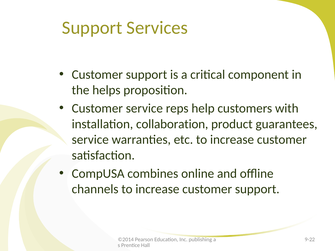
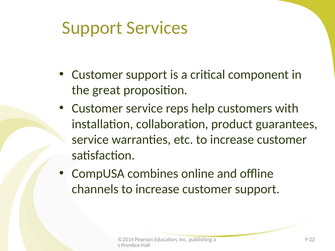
helps: helps -> great (106, 90)
